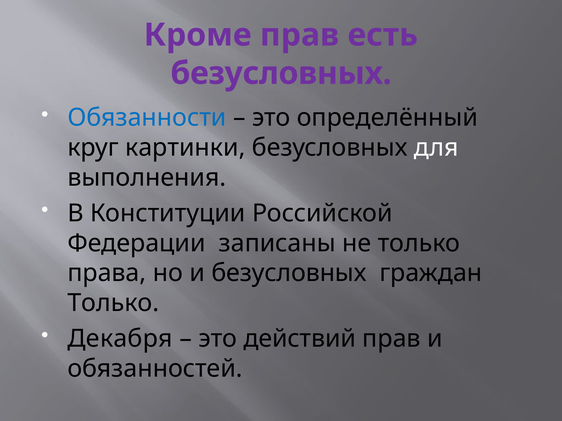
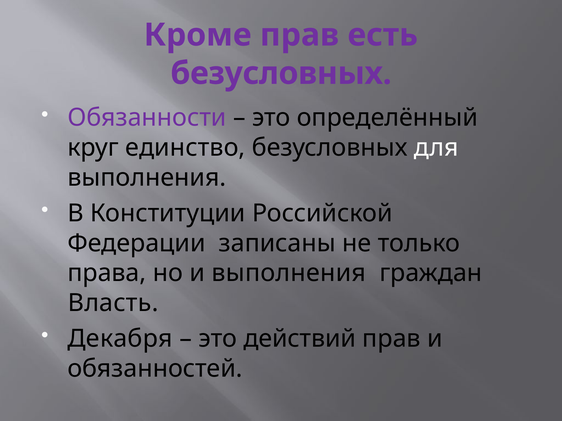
Обязанности colour: blue -> purple (147, 118)
картинки: картинки -> единство (185, 148)
и безусловных: безусловных -> выполнения (289, 273)
Только: Только -> Власть (113, 303)
